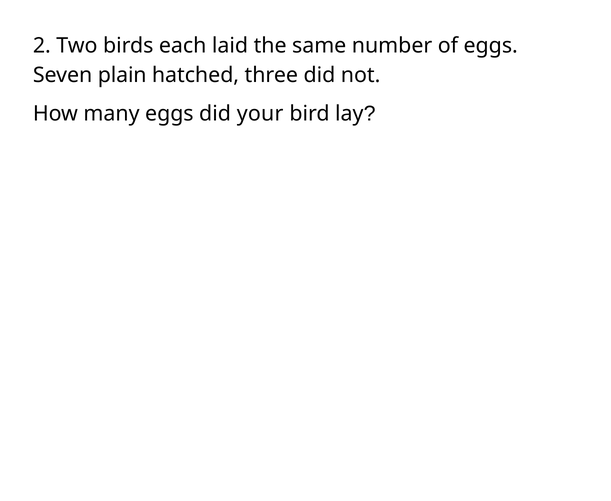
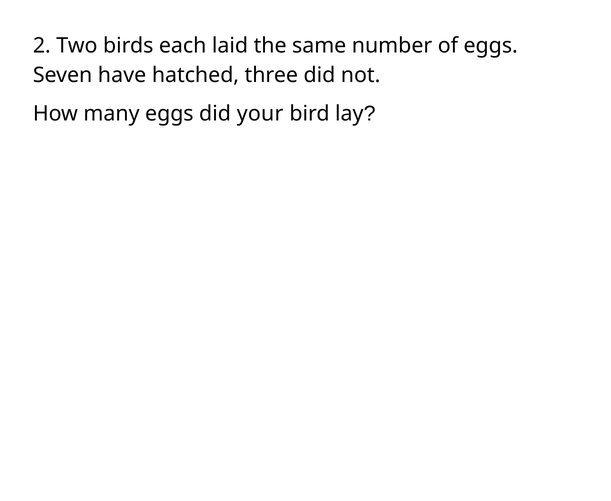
plain: plain -> have (122, 75)
